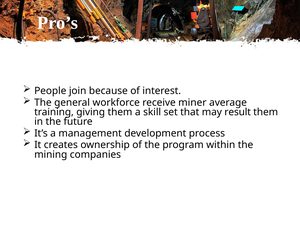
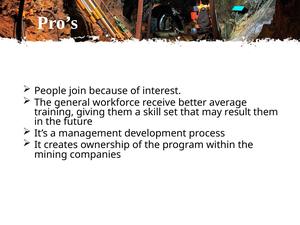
miner: miner -> better (192, 102)
